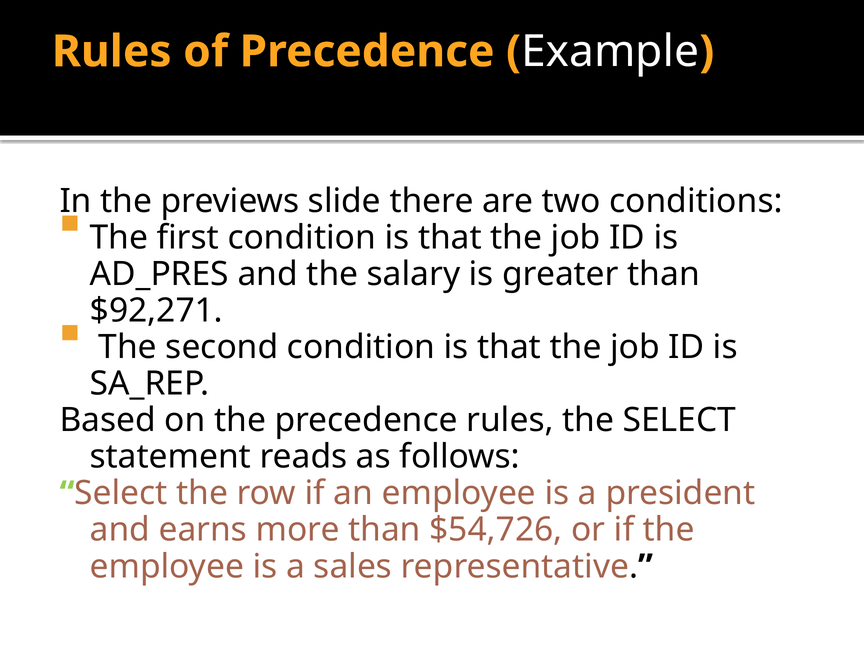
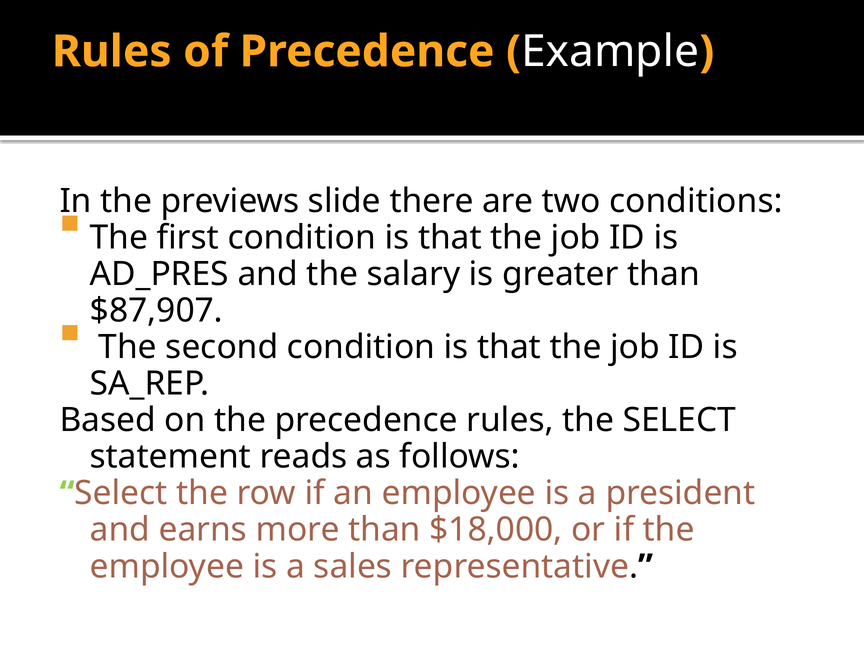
$92,271: $92,271 -> $87,907 (156, 311)
$54,726: $54,726 -> $18,000 (496, 530)
